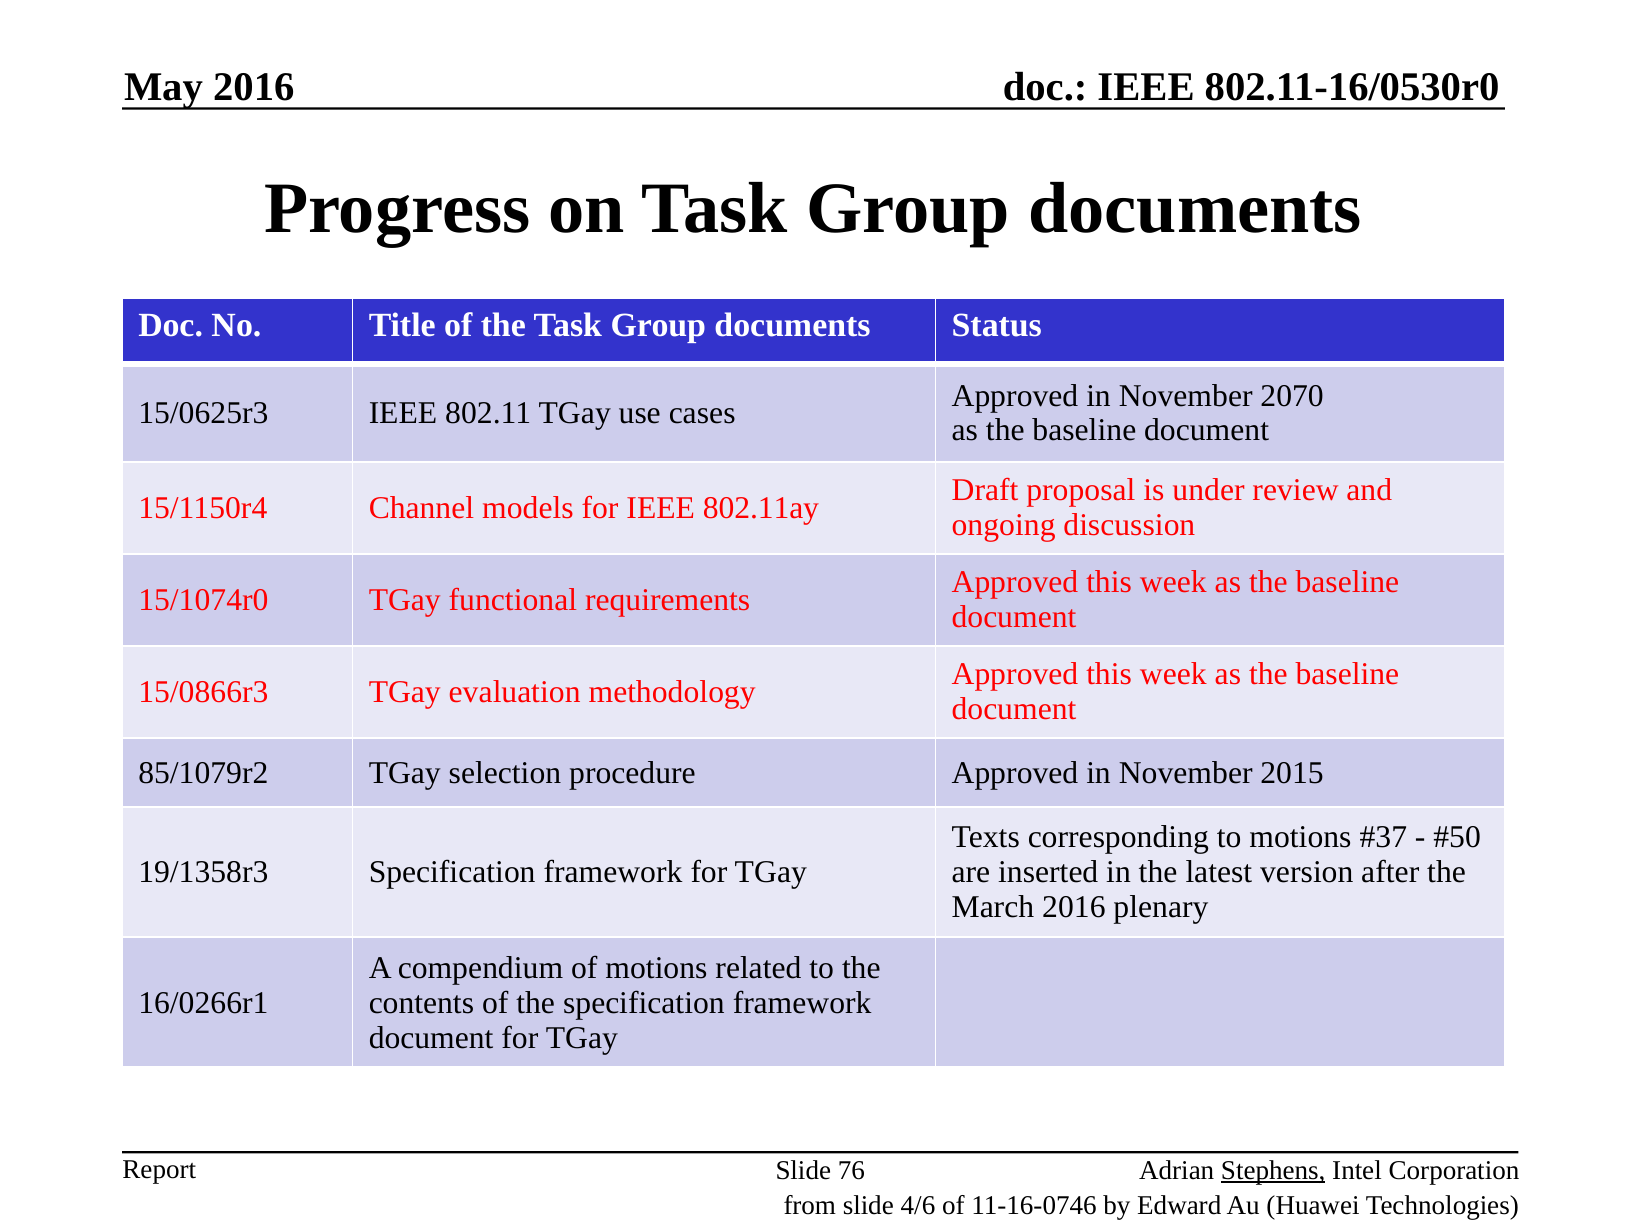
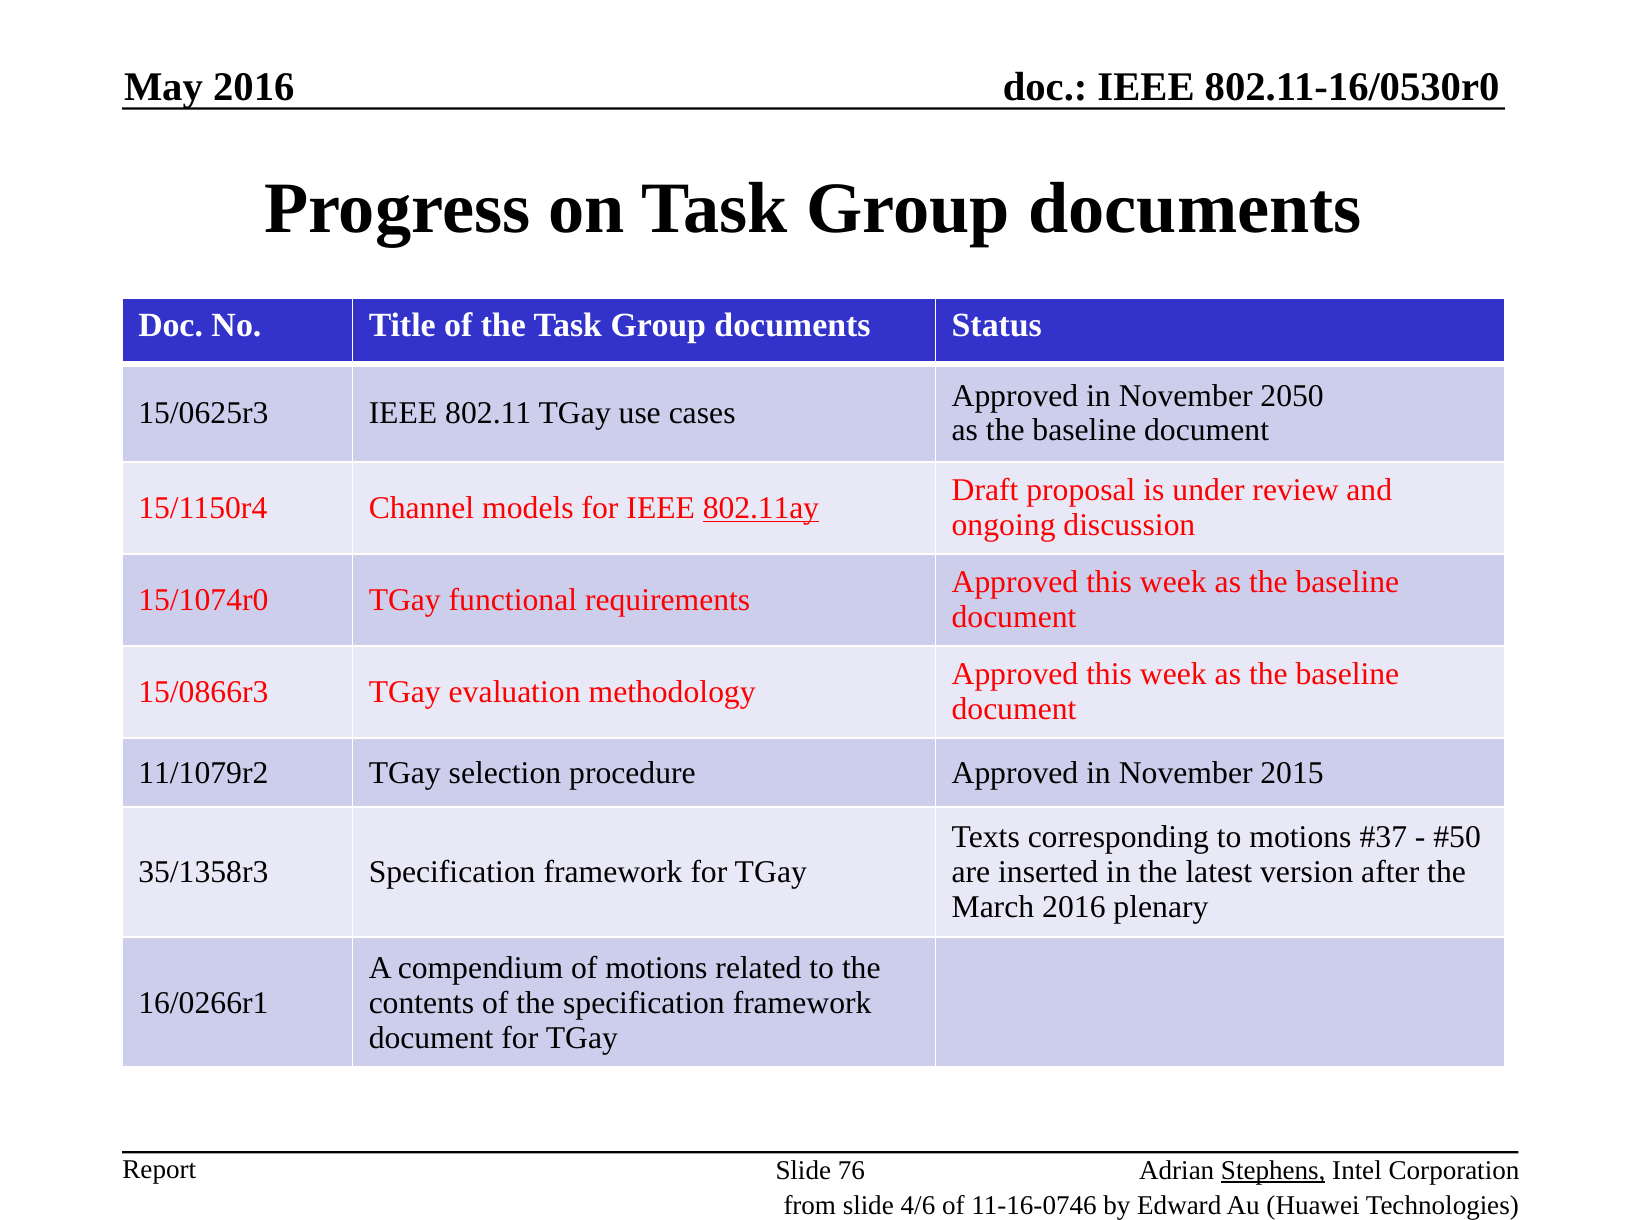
2070: 2070 -> 2050 (1292, 396)
802.11ay underline: none -> present (761, 508)
85/1079r2: 85/1079r2 -> 11/1079r2 (203, 773)
19/1358r3: 19/1358r3 -> 35/1358r3 (203, 873)
